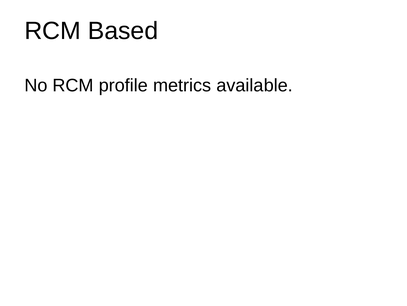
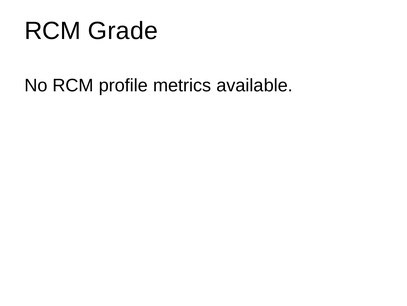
Based: Based -> Grade (123, 31)
